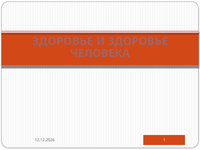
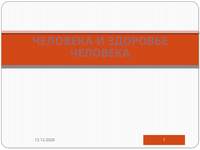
ЗДОРОВЬЕ: ЗДОРОВЬЕ -> ЧЕЛОВЕКА (63, 41)
